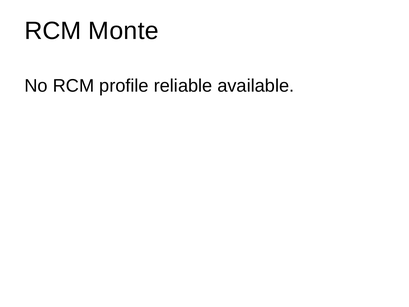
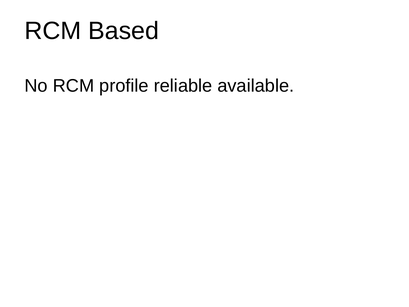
Monte: Monte -> Based (124, 31)
